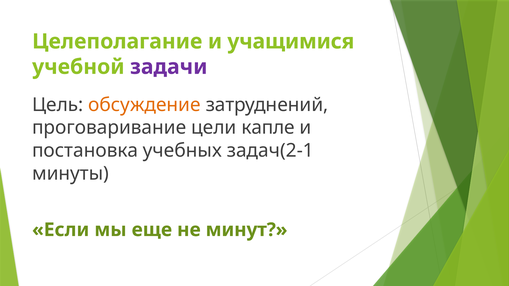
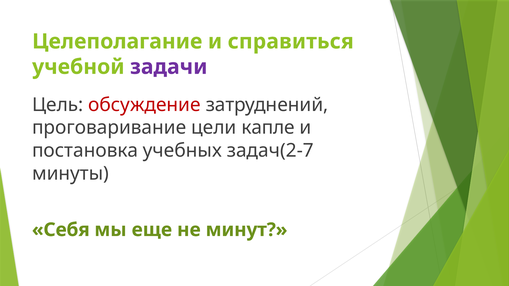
учащимися: учащимися -> справиться (291, 42)
обсуждение colour: orange -> red (144, 105)
задач(2-1: задач(2-1 -> задач(2-7 (270, 151)
Если: Если -> Себя (61, 230)
